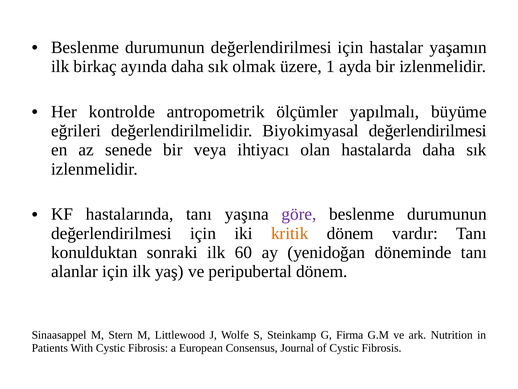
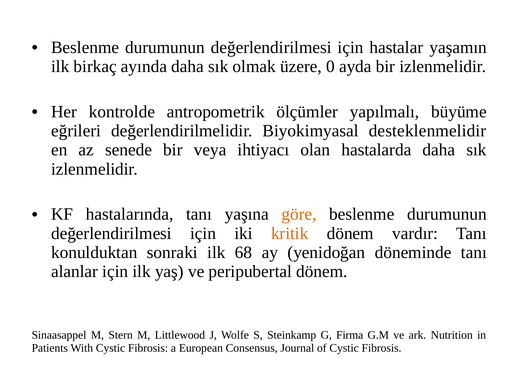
1: 1 -> 0 (330, 67)
Biyokimyasal değerlendirilmesi: değerlendirilmesi -> desteklenmelidir (428, 131)
göre colour: purple -> orange (299, 214)
60: 60 -> 68 (244, 252)
